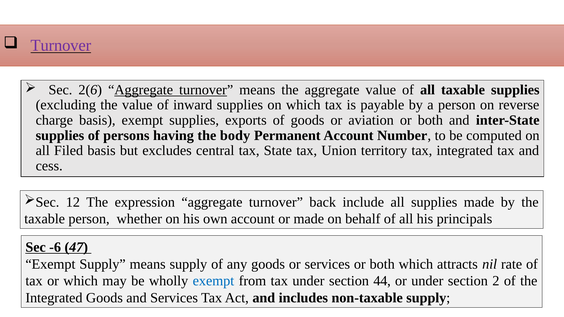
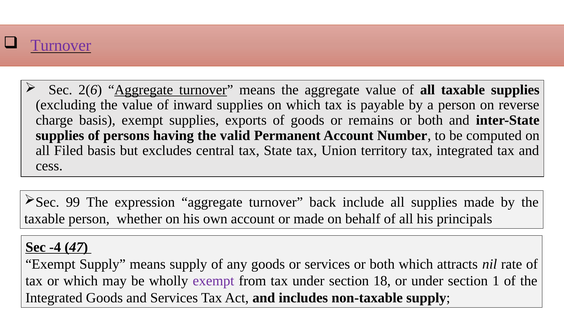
aviation: aviation -> remains (371, 120)
body: body -> valid (235, 136)
12: 12 -> 99 (73, 202)
-6: -6 -> -4 (55, 247)
exempt colour: blue -> purple (213, 281)
44: 44 -> 18 (382, 281)
2: 2 -> 1 (496, 281)
